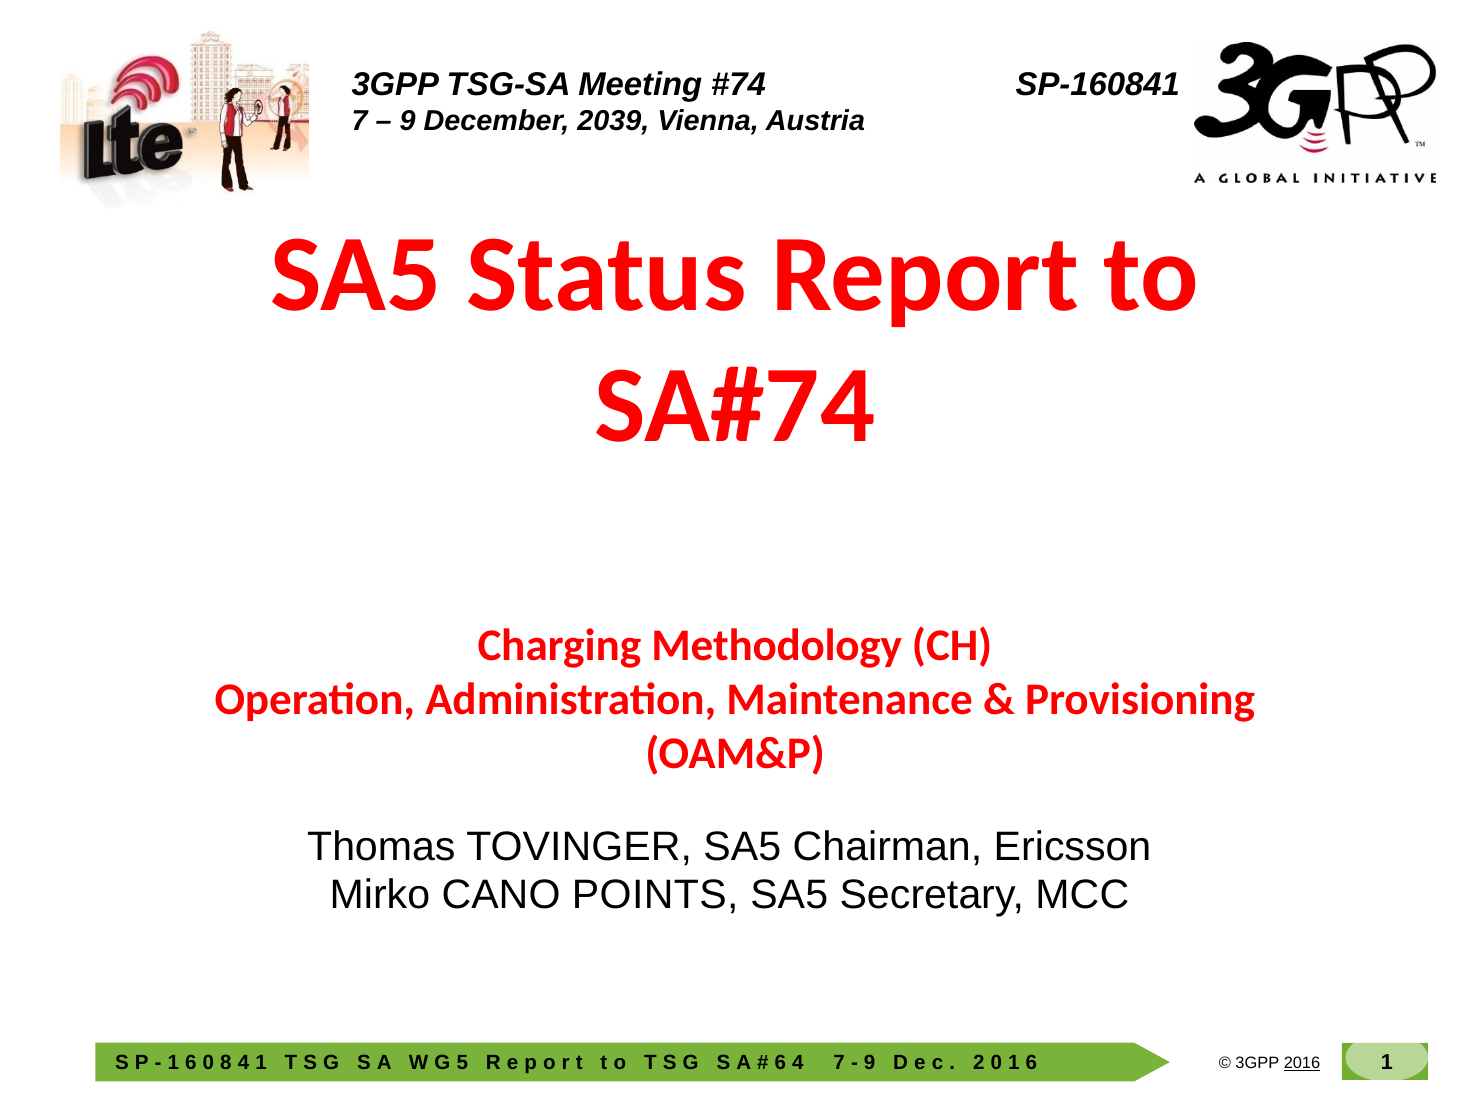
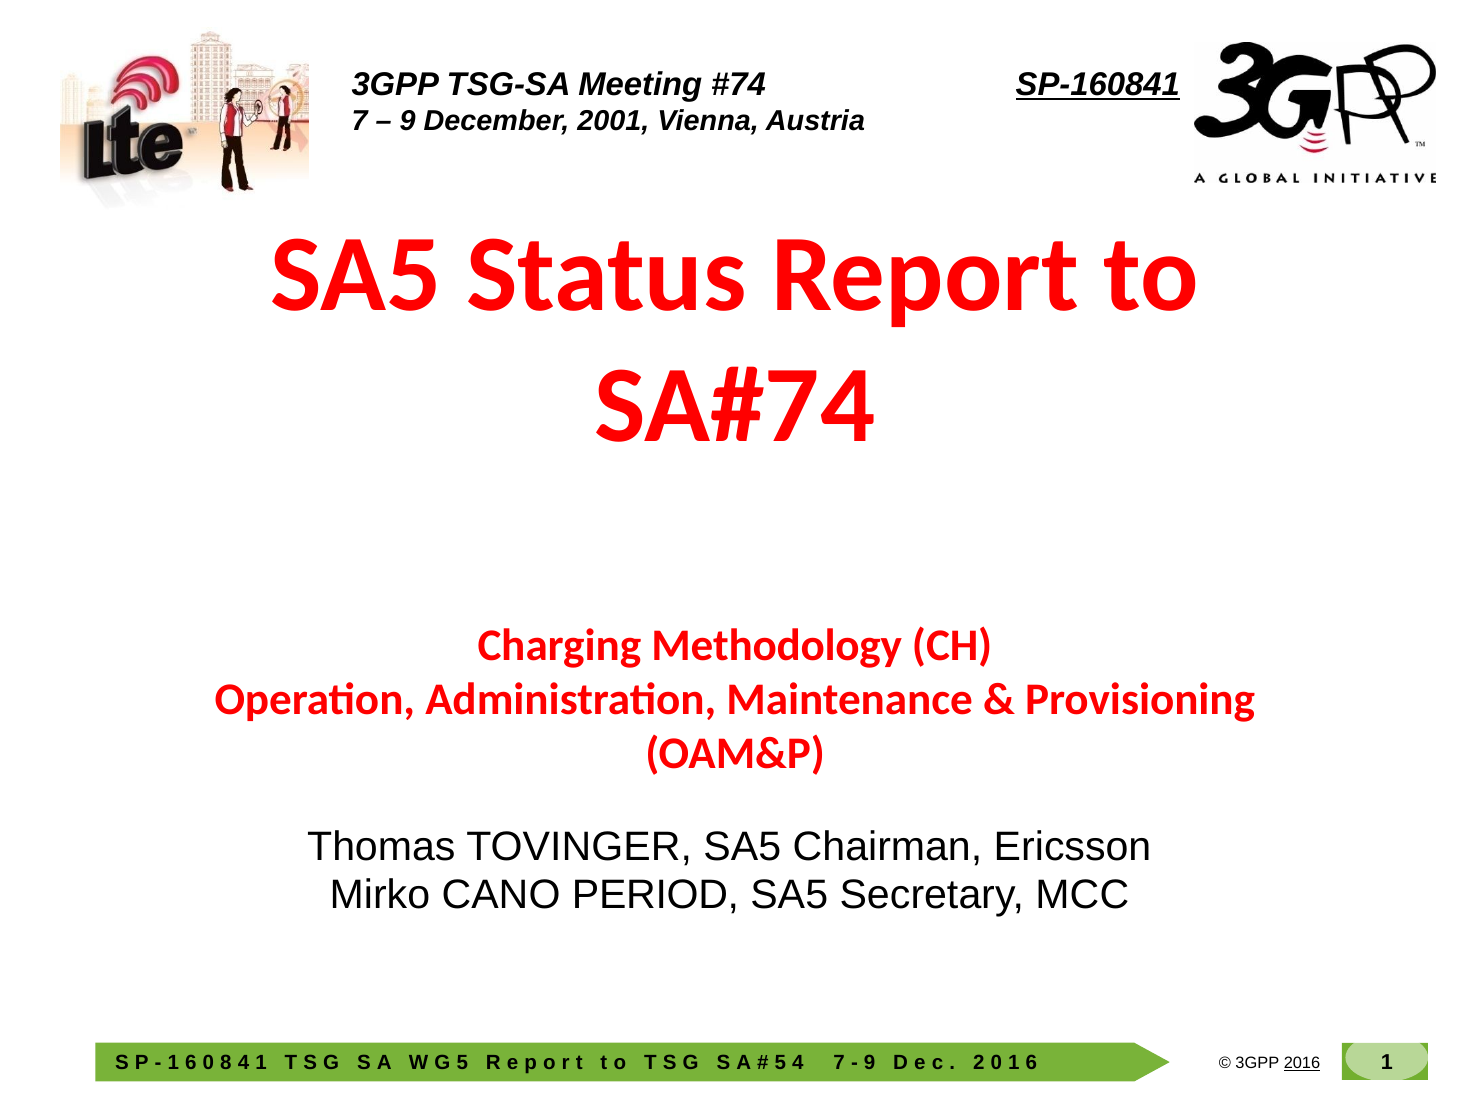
SP-160841 underline: none -> present (1098, 85)
2039: 2039 -> 2001 (613, 121)
POINTS: POINTS -> PERIOD (656, 895)
6: 6 -> 5 (780, 1063)
